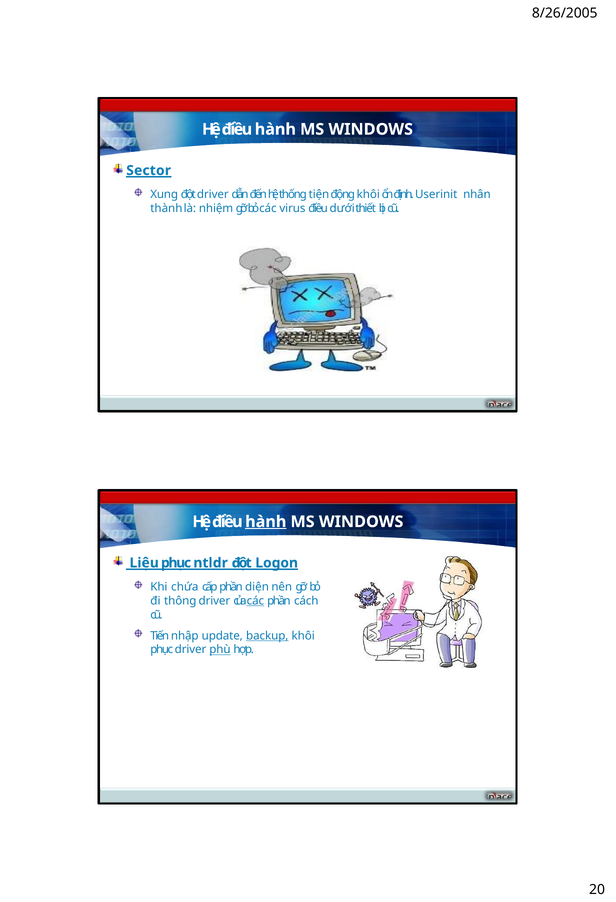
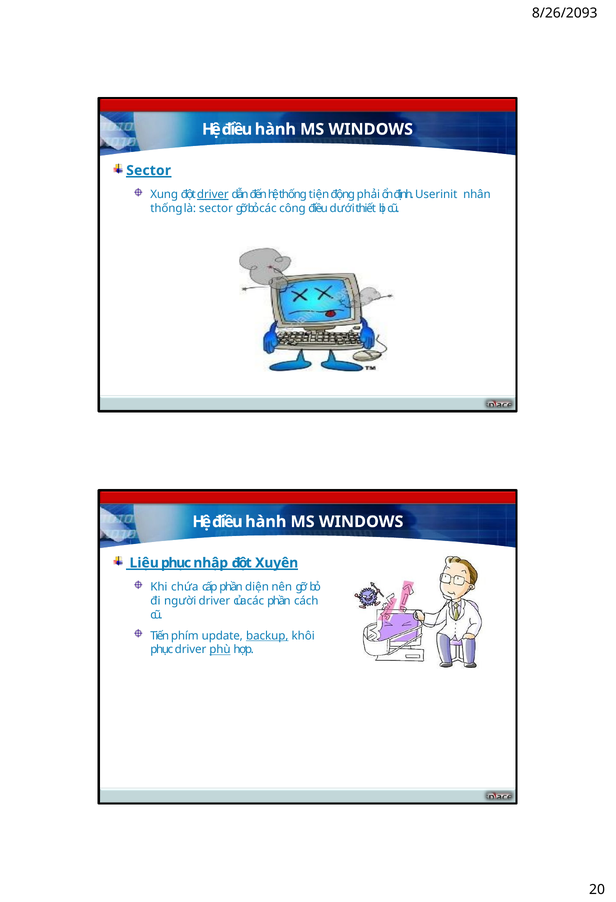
8/26/2005: 8/26/2005 -> 8/26/2093 (565, 13)
driver underline: none -> present (213, 194)
động khôi: khôi -> phải (368, 194)
thành: thành -> thống (166, 208)
là nhiệm: nhiệm -> sector (216, 208)
virus: virus -> công (292, 208)
hành underline: present -> none (266, 522)
ntldr: ntldr -> nhập (211, 563)
Logon: Logon -> Xuyên (277, 563)
thông: thông -> người (180, 601)
các underline: present -> none (255, 601)
nhập: nhập -> phím (185, 636)
